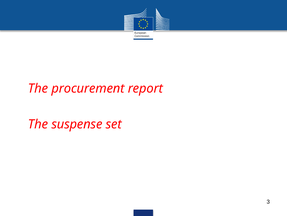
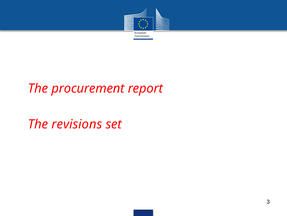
suspense: suspense -> revisions (77, 124)
